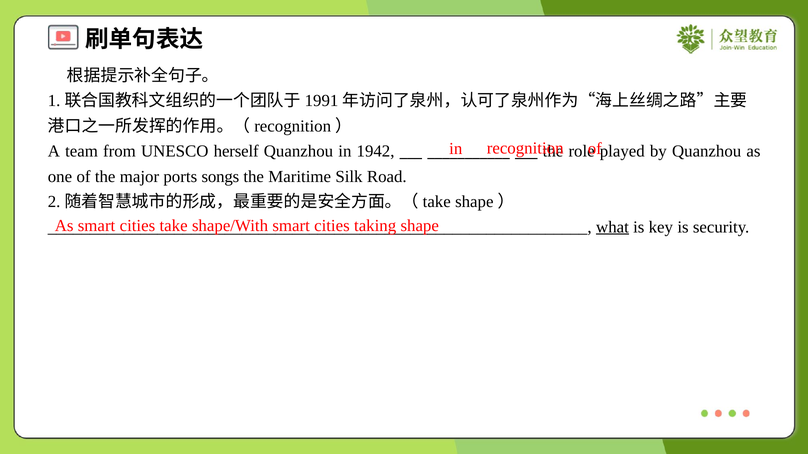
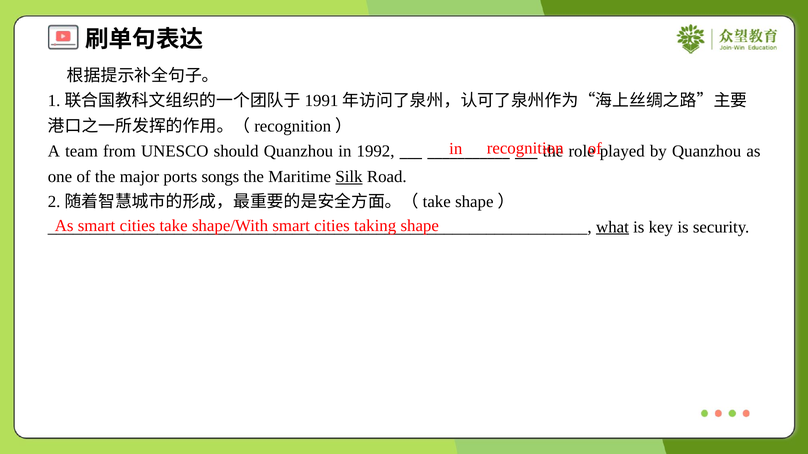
herself: herself -> should (236, 151)
1942: 1942 -> 1992 (376, 151)
Silk underline: none -> present (349, 177)
